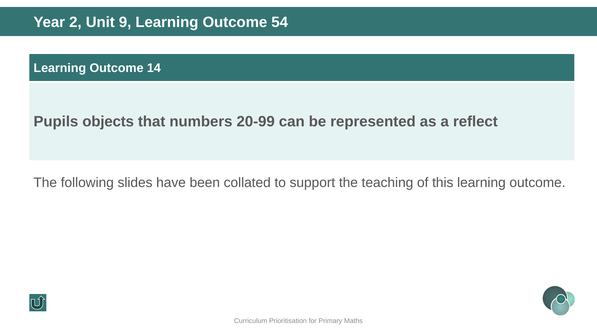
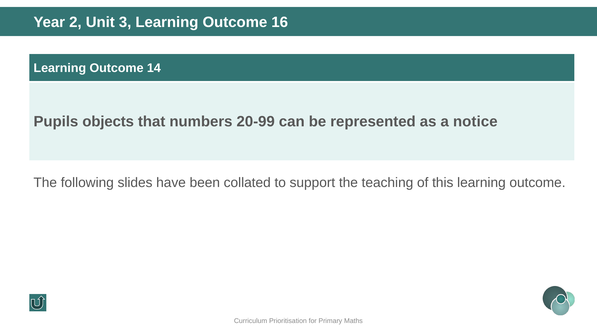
9: 9 -> 3 (125, 22)
54: 54 -> 16 (280, 22)
reflect: reflect -> notice (475, 121)
